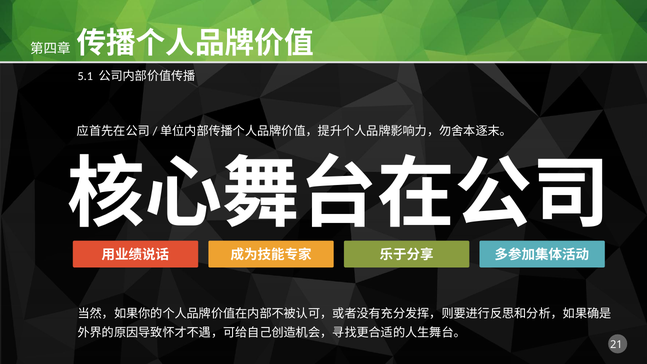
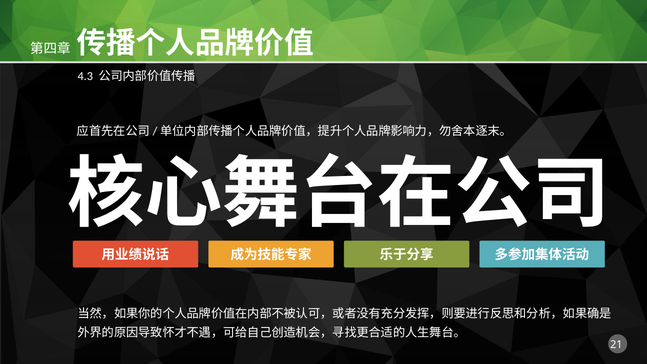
5.1: 5.1 -> 4.3 (85, 76)
